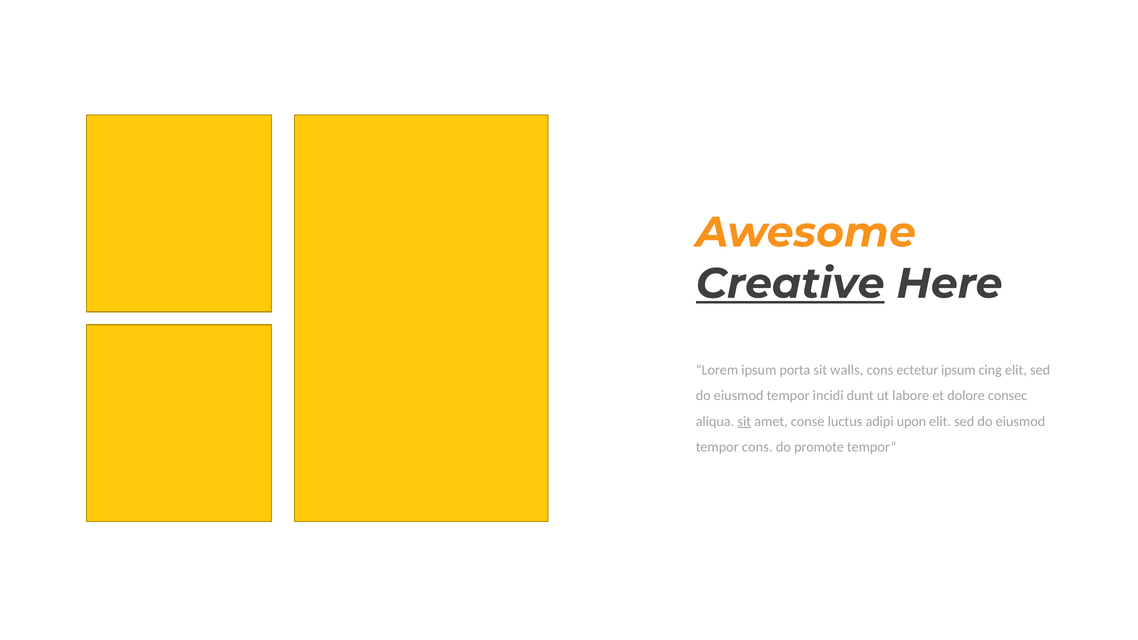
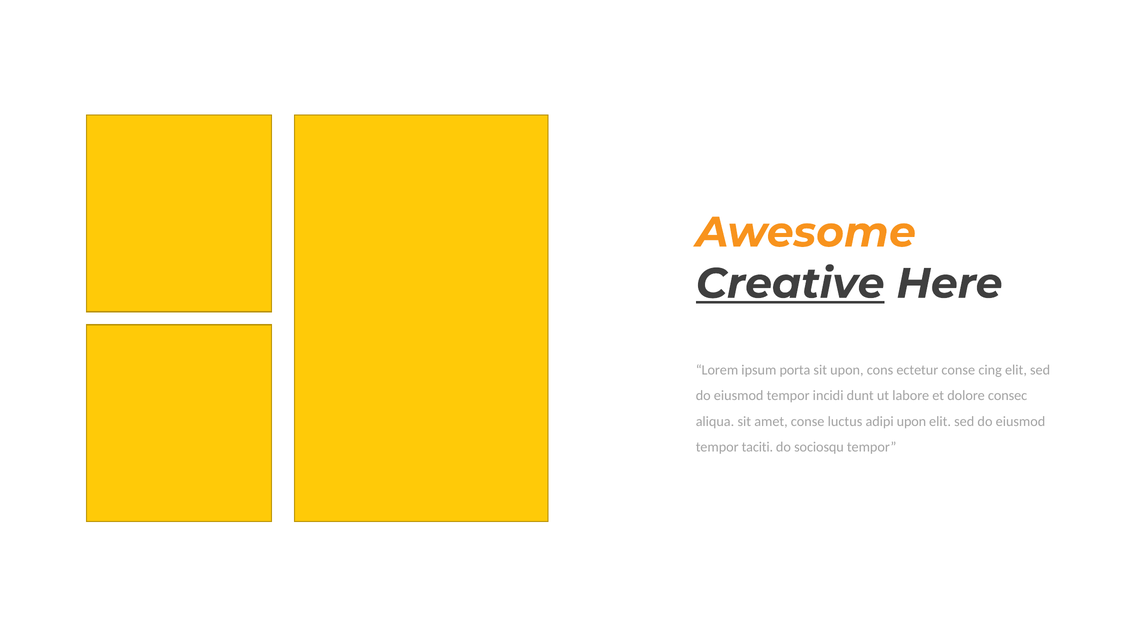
sit walls: walls -> upon (847, 370)
ectetur ipsum: ipsum -> conse (958, 370)
sit underline: present -> none (744, 421)
tempor cons: cons -> taciti (757, 447)
promote: promote -> sociosqu (819, 447)
